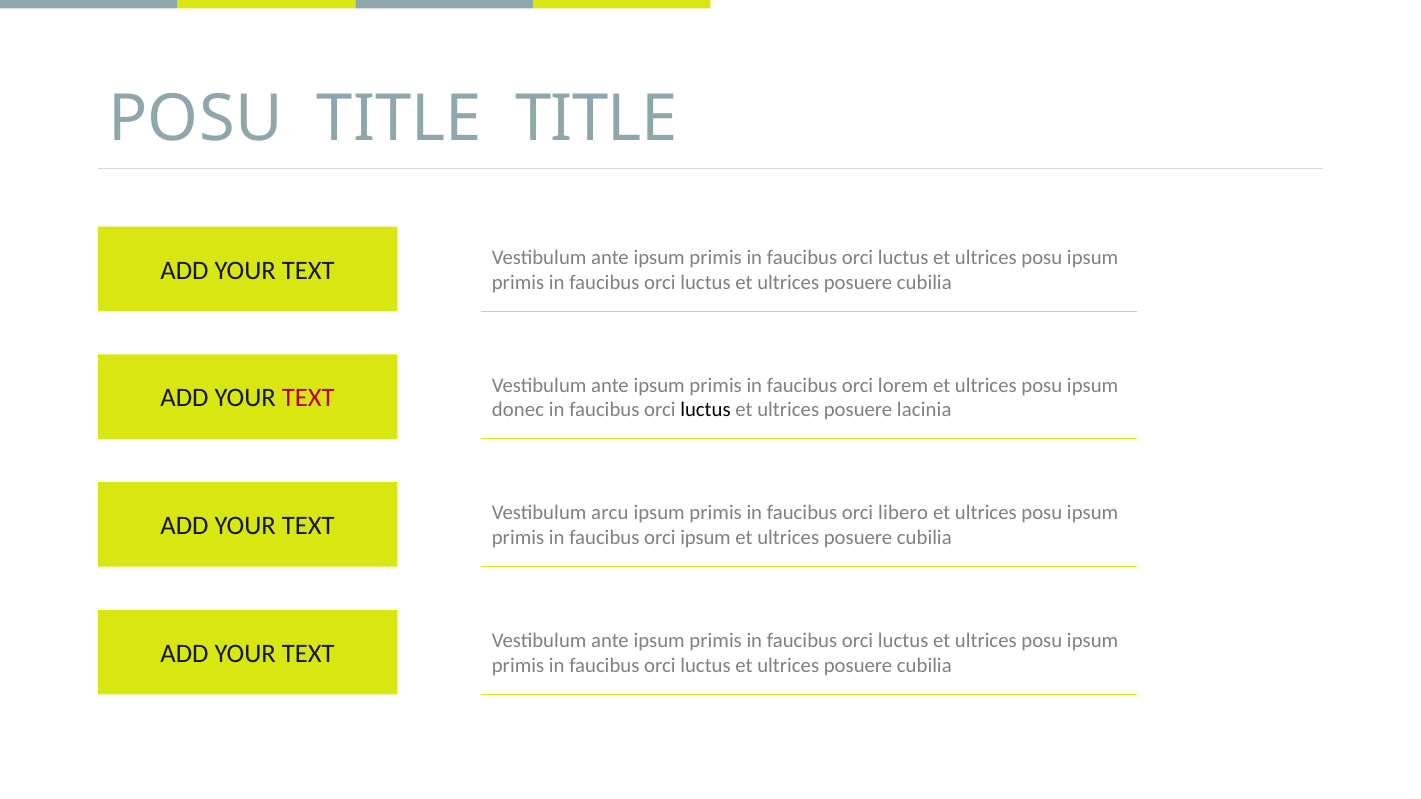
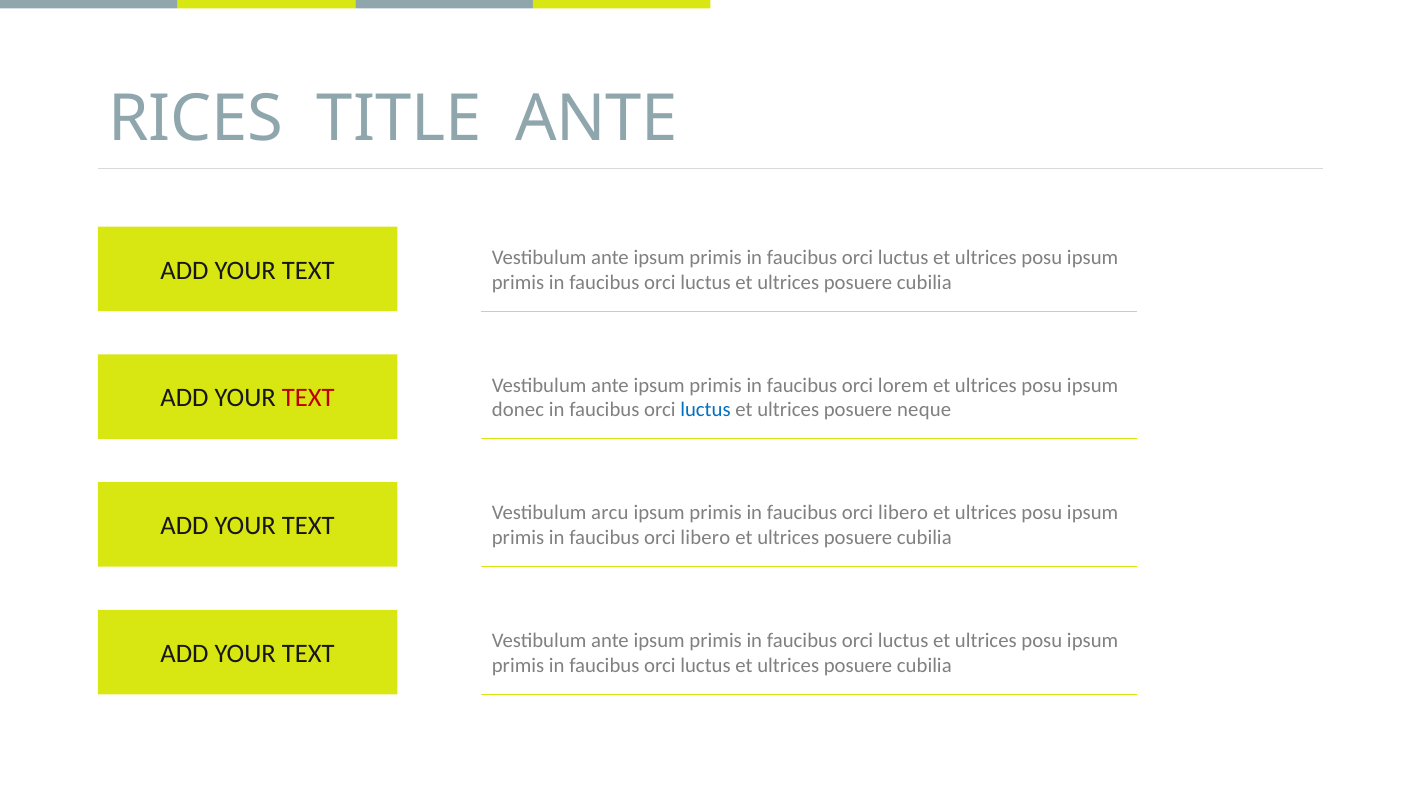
POSU: POSU -> RICES (196, 119)
TITLE TITLE: TITLE -> ANTE (596, 119)
luctus colour: black -> blue (705, 410)
lacinia: lacinia -> neque (924, 410)
ipsum: ipsum -> libero (705, 538)
